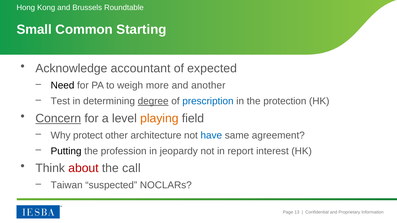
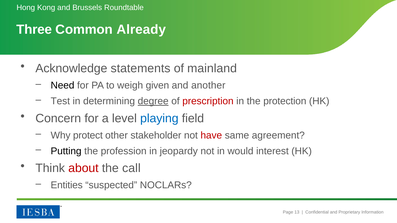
Small: Small -> Three (34, 30)
Starting: Starting -> Already (141, 30)
accountant: accountant -> statements (141, 69)
expected: expected -> mainland (212, 69)
more: more -> given (157, 85)
prescription colour: blue -> red (208, 101)
Concern underline: present -> none (58, 119)
playing colour: orange -> blue (159, 119)
architecture: architecture -> stakeholder (156, 135)
have colour: blue -> red (211, 135)
report: report -> would (240, 151)
Taiwan: Taiwan -> Entities (67, 185)
